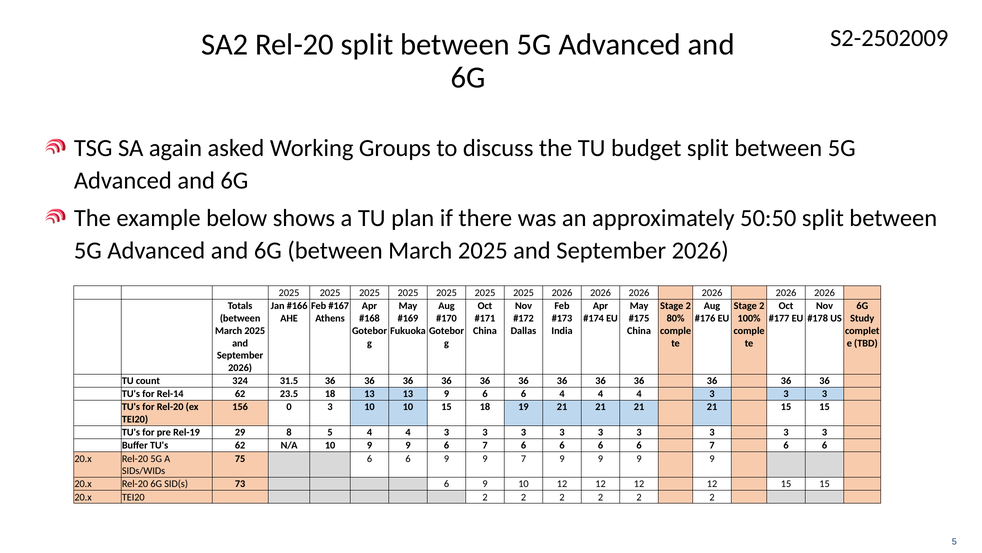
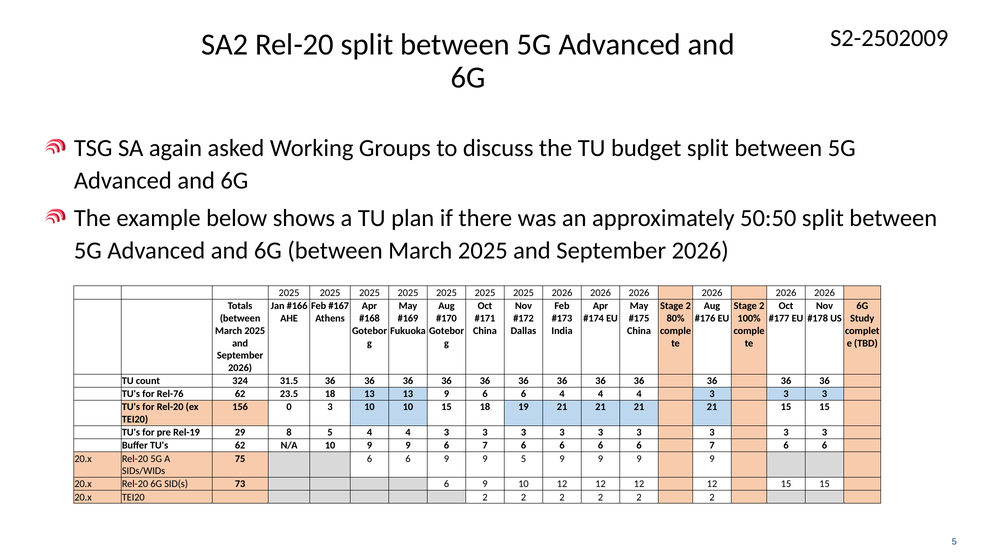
Rel-14: Rel-14 -> Rel-76 (170, 394)
9 7: 7 -> 5 (523, 458)
